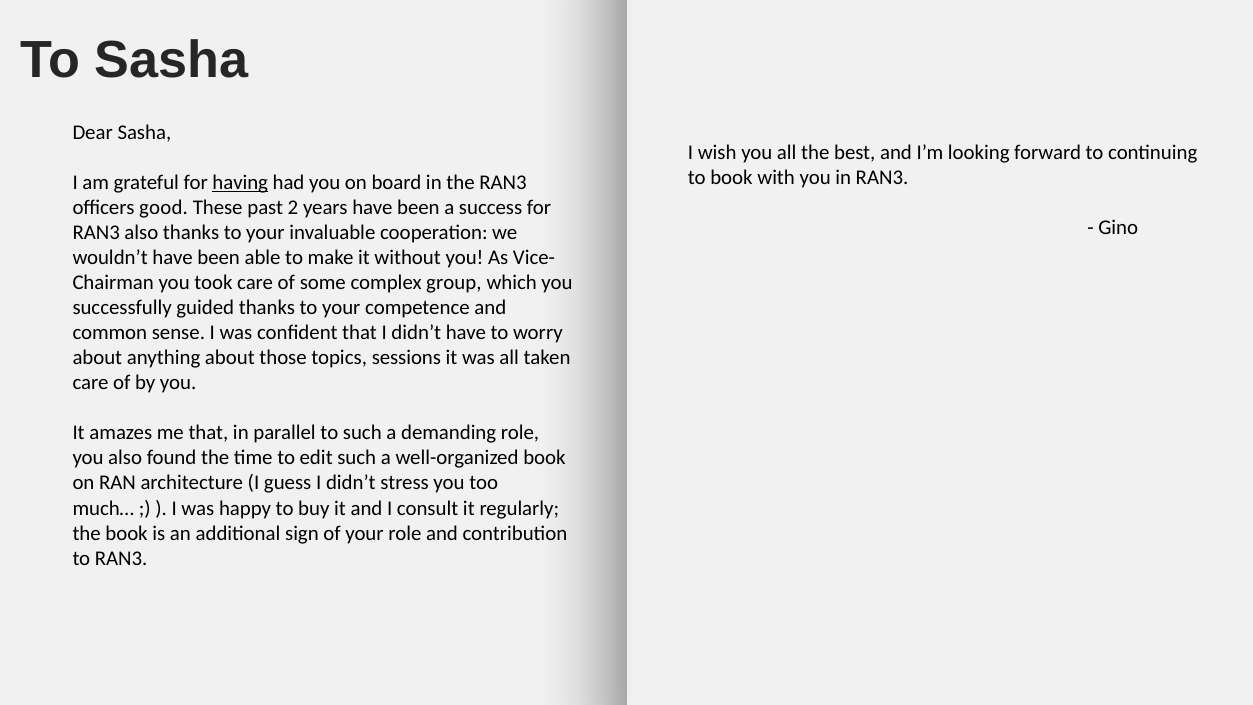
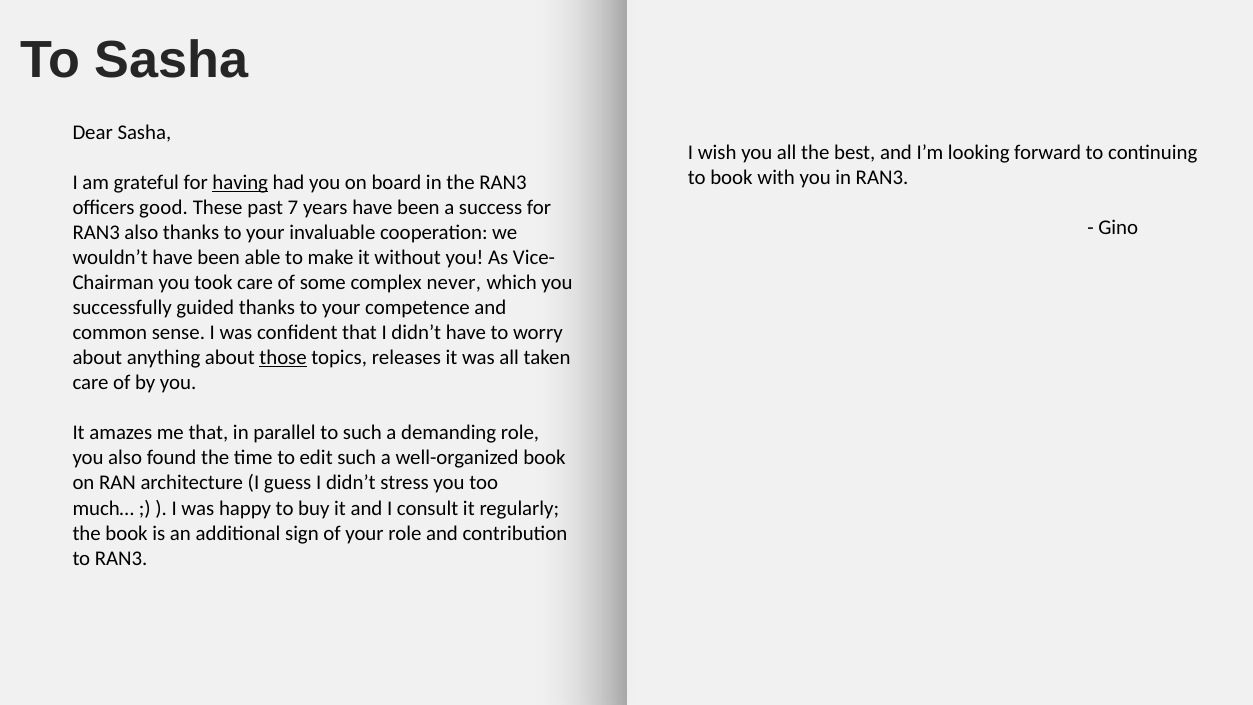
2: 2 -> 7 (293, 207)
group: group -> never (454, 283)
those underline: none -> present (283, 358)
sessions: sessions -> releases (406, 358)
